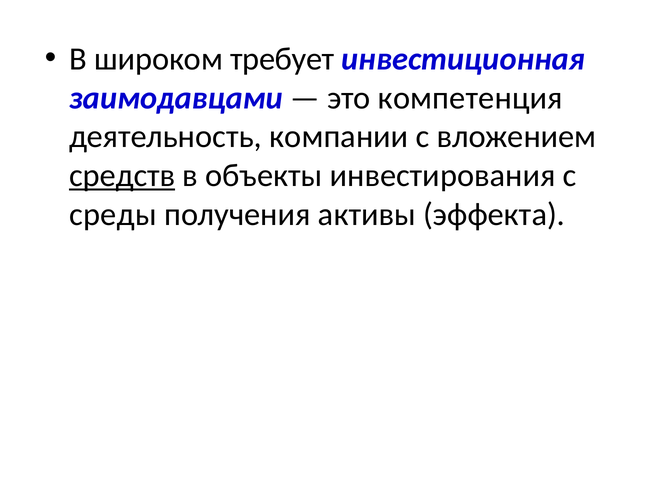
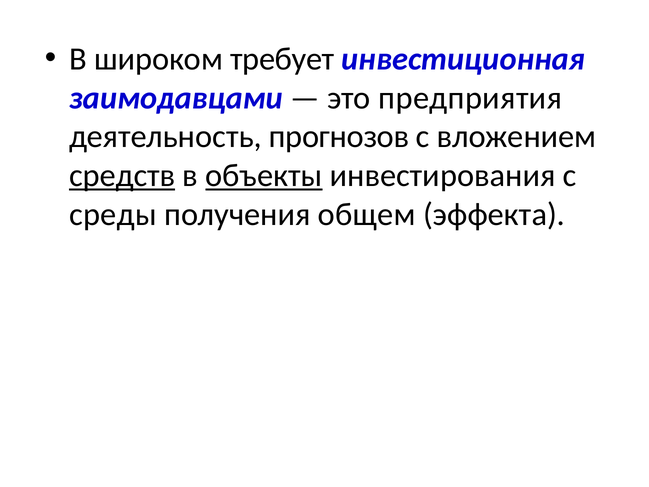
компетенция: компетенция -> предприятия (470, 98)
компании: компании -> прогнозов (339, 137)
объекты underline: none -> present (264, 176)
активы: активы -> общем (367, 215)
